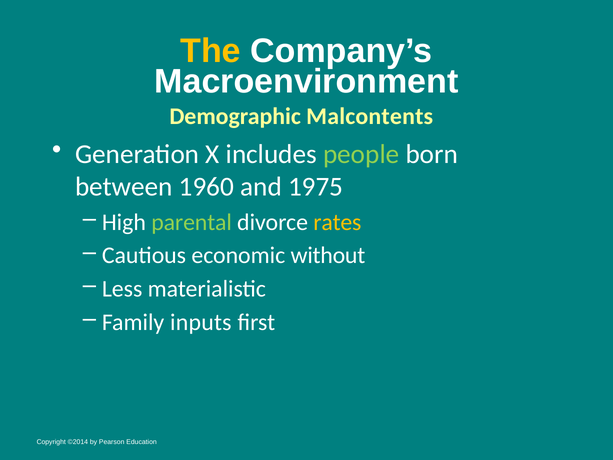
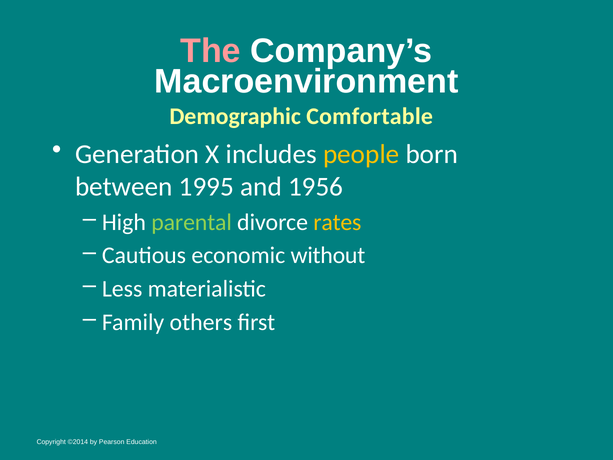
The colour: yellow -> pink (211, 51)
Malcontents: Malcontents -> Comfortable (370, 116)
people colour: light green -> yellow (361, 154)
1960: 1960 -> 1995 (206, 187)
1975: 1975 -> 1956 (316, 187)
inputs: inputs -> others (201, 322)
